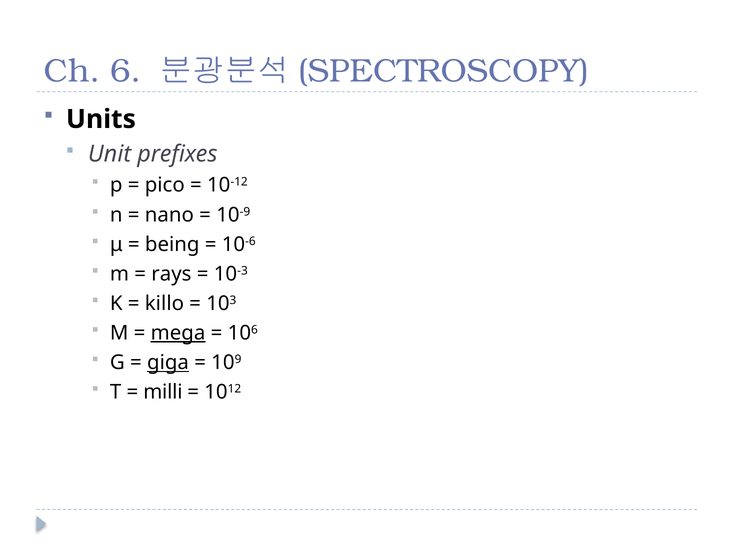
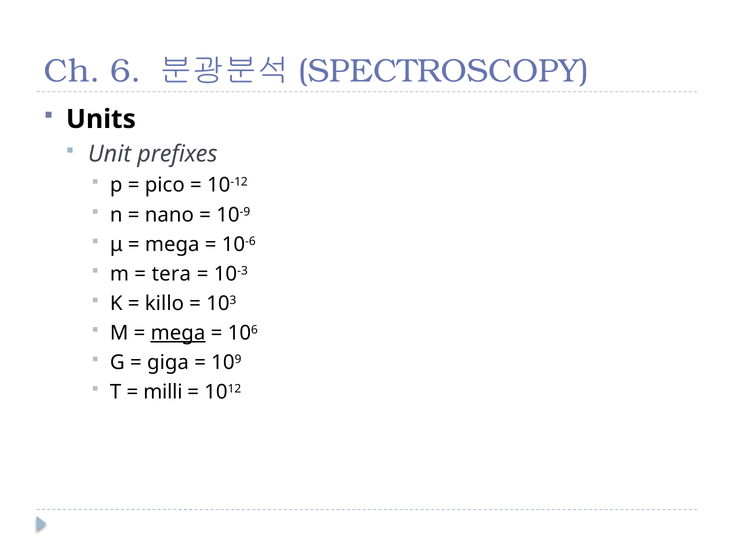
being: being -> mega (172, 245)
rays: rays -> tera (171, 274)
giga underline: present -> none (168, 363)
